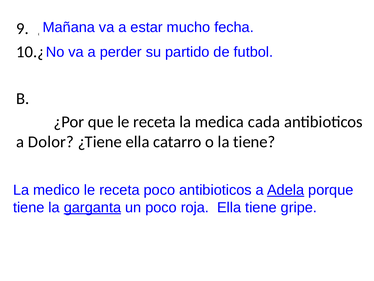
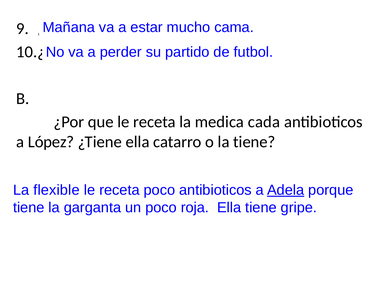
fecha: fecha -> cama (234, 27)
Dolor: Dolor -> López (51, 142)
medico: medico -> flexible (56, 190)
garganta underline: present -> none (92, 207)
